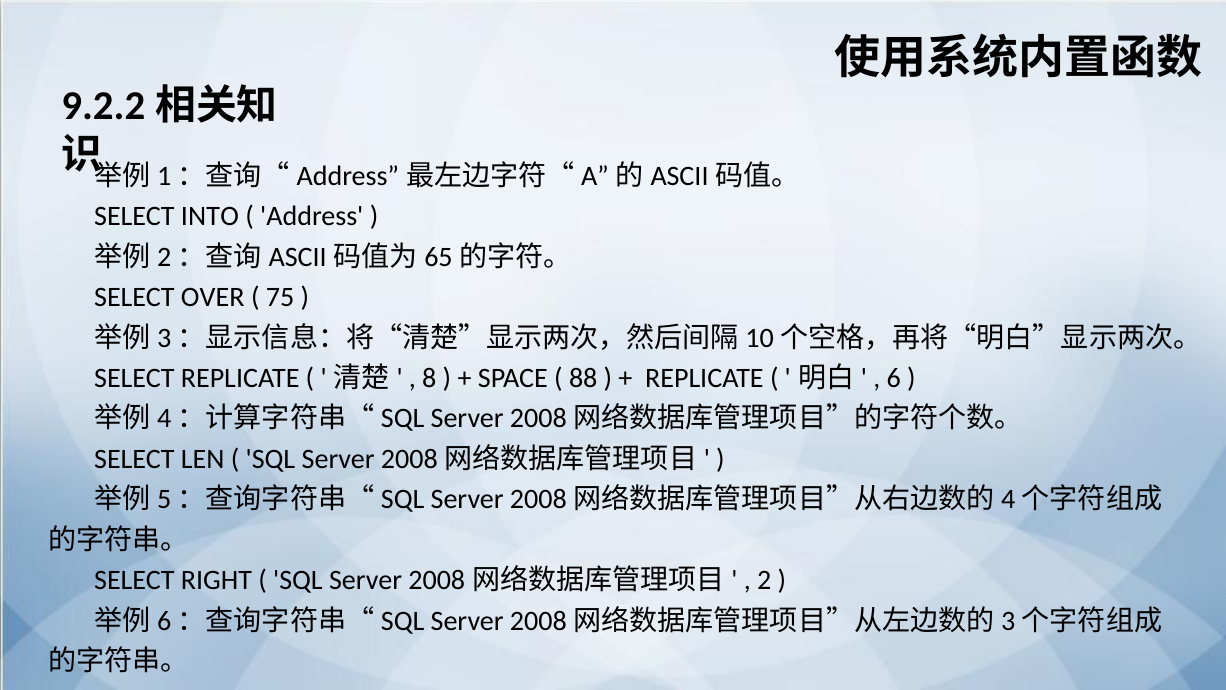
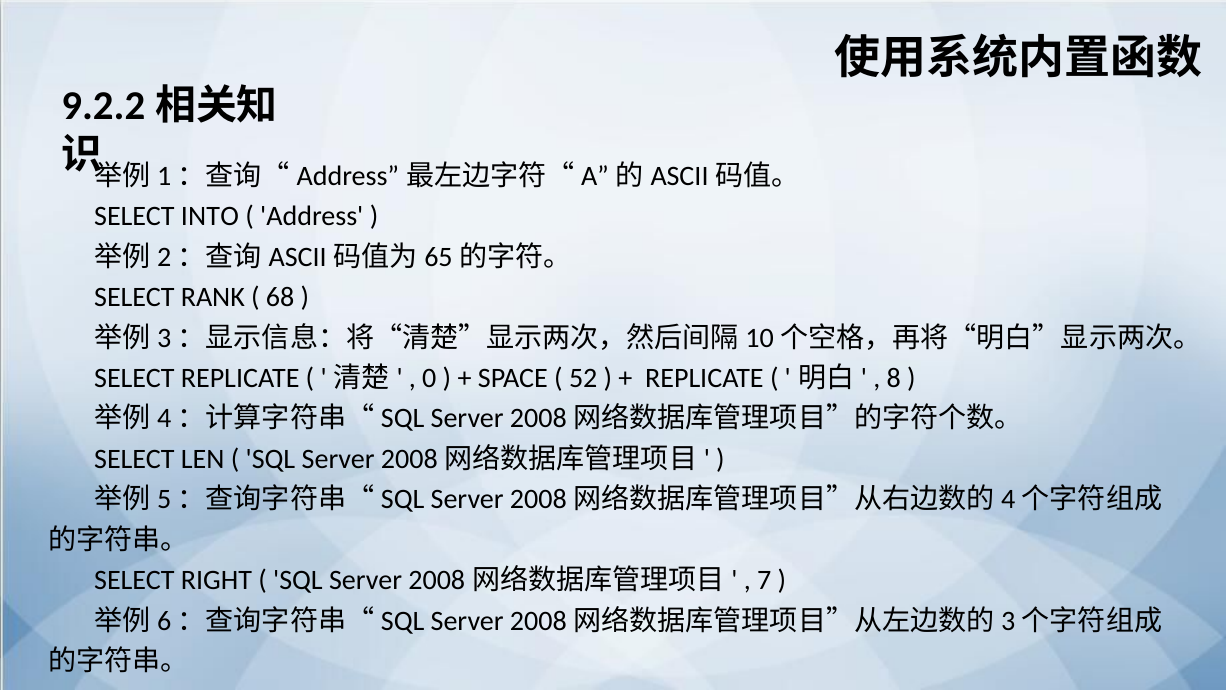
OVER: OVER -> RANK (213, 297)
75: 75 -> 68 (280, 297)
8: 8 -> 0 (429, 378)
88: 88 -> 52 (583, 378)
6: 6 -> 8 (894, 378)
2: 2 -> 7 (764, 580)
